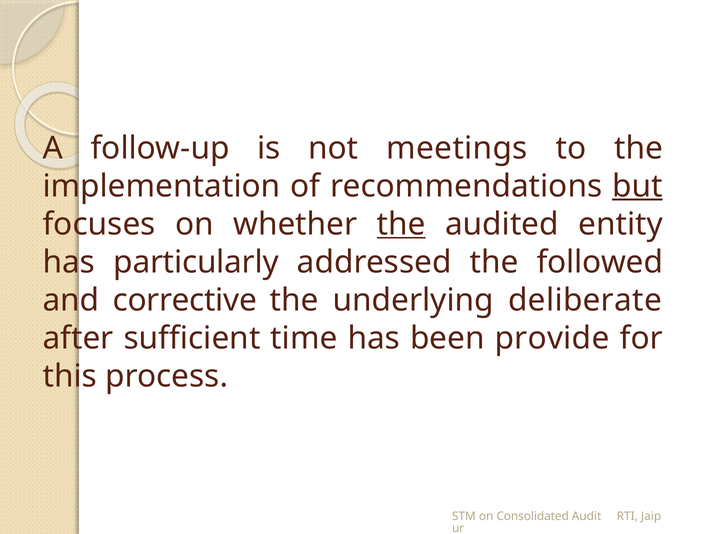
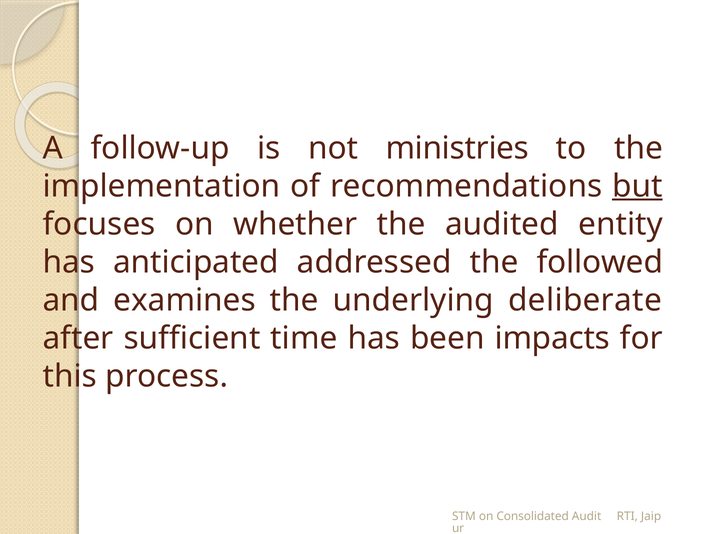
meetings: meetings -> ministries (457, 148)
the underline: present -> none (401, 224)
particularly: particularly -> anticipated (196, 262)
corrective: corrective -> examines (185, 300)
provide: provide -> impacts (552, 338)
